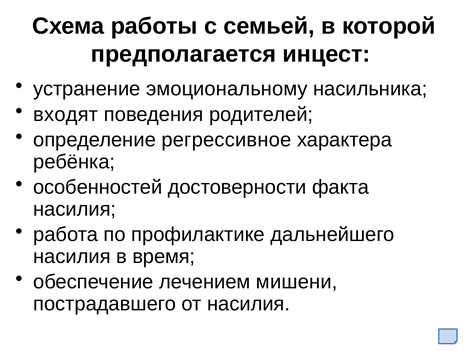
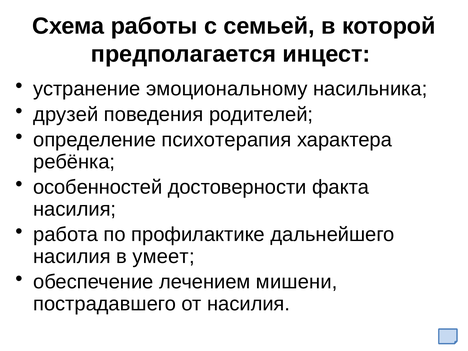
входят: входят -> друзей (66, 114)
регрессивное: регрессивное -> психотерапия (226, 140)
время: время -> умеет (164, 256)
